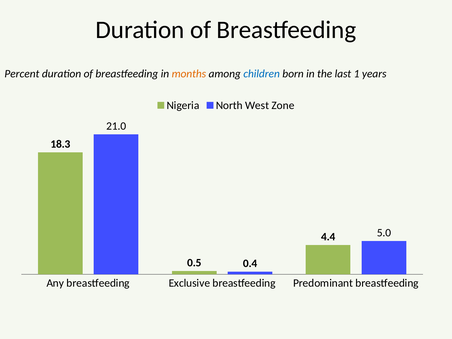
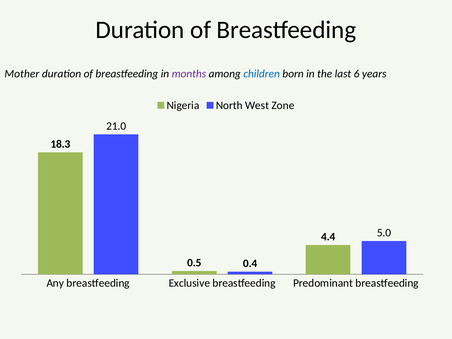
Percent: Percent -> Mother (22, 74)
months colour: orange -> purple (189, 74)
1: 1 -> 6 (357, 74)
